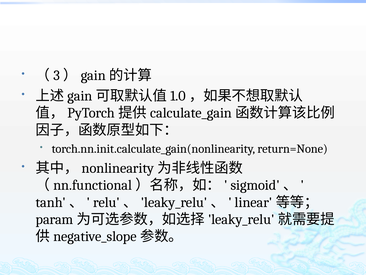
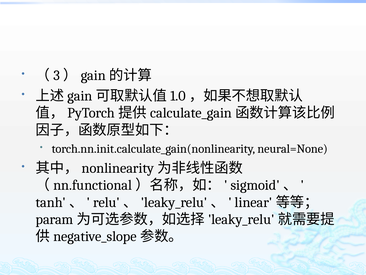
return=None: return=None -> neural=None (293, 148)
